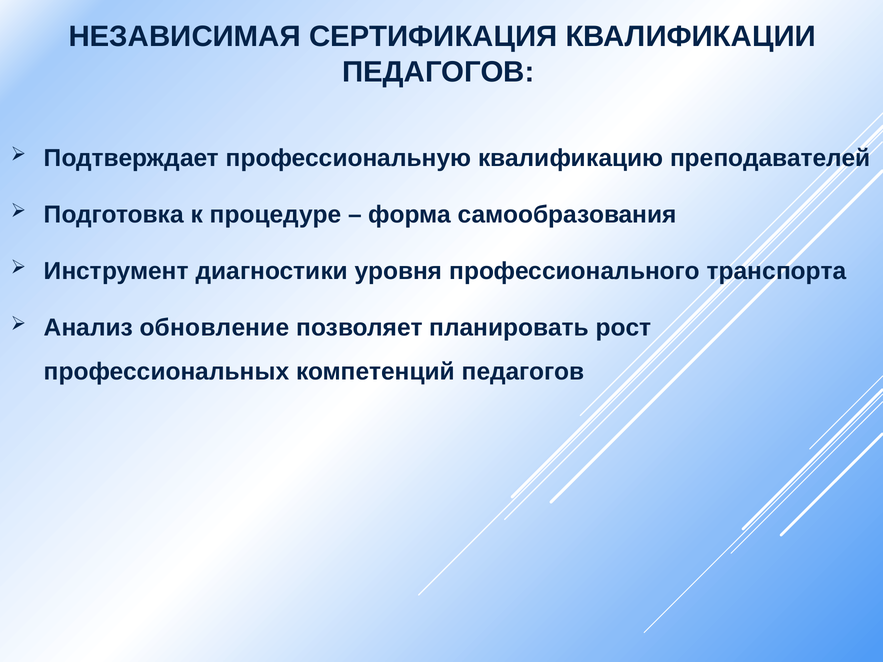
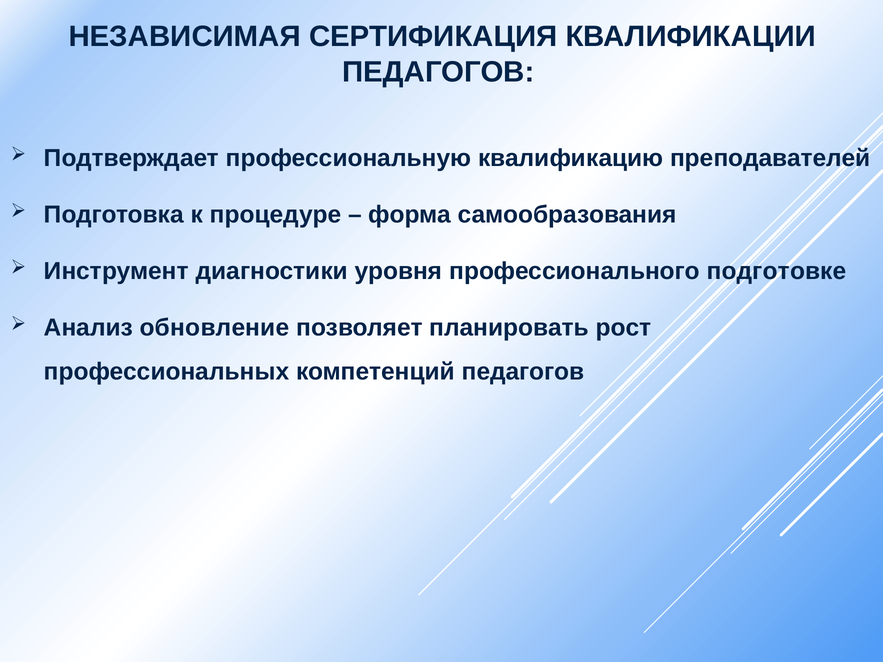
транспорта: транспорта -> подготовке (777, 271)
